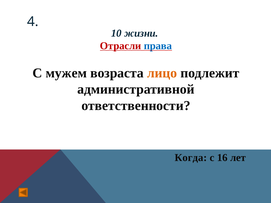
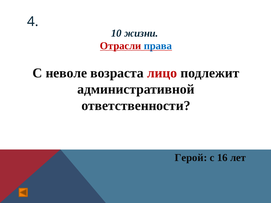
мужем: мужем -> неволе (66, 73)
лицо colour: orange -> red (162, 73)
Когда: Когда -> Герой (191, 158)
